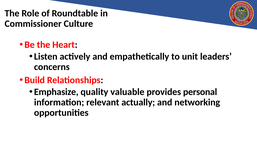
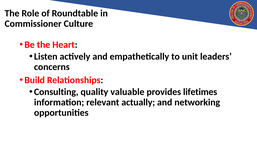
Emphasize: Emphasize -> Consulting (56, 92)
personal: personal -> lifetimes (200, 92)
